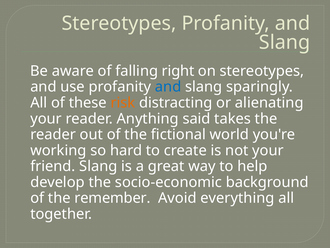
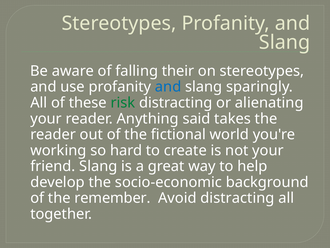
right: right -> their (178, 71)
risk colour: orange -> green (123, 103)
Avoid everything: everything -> distracting (237, 198)
